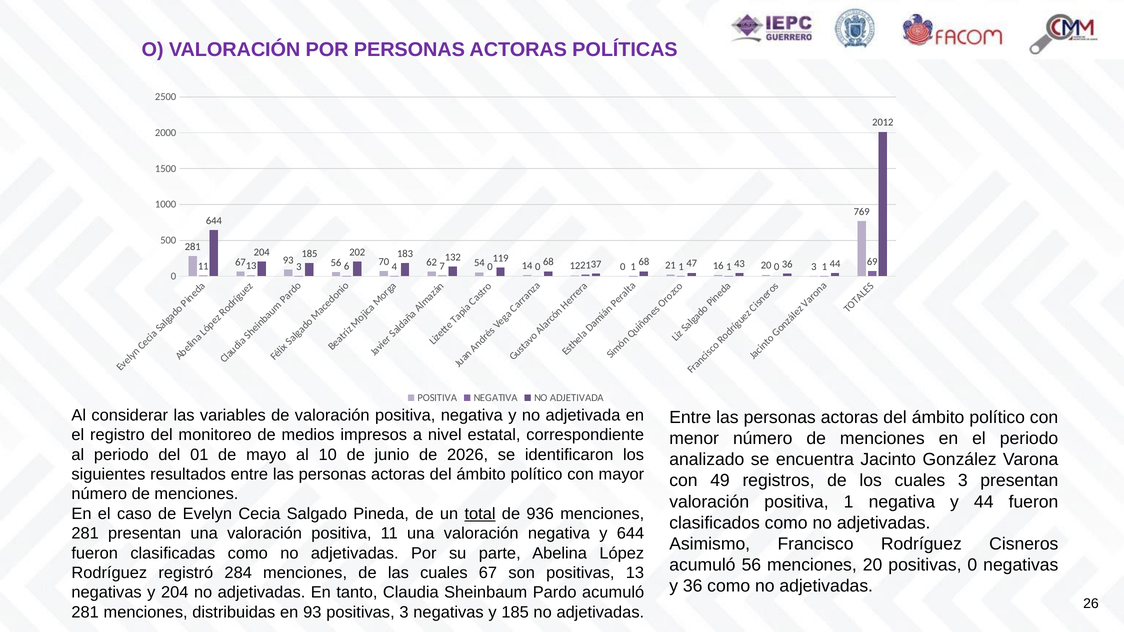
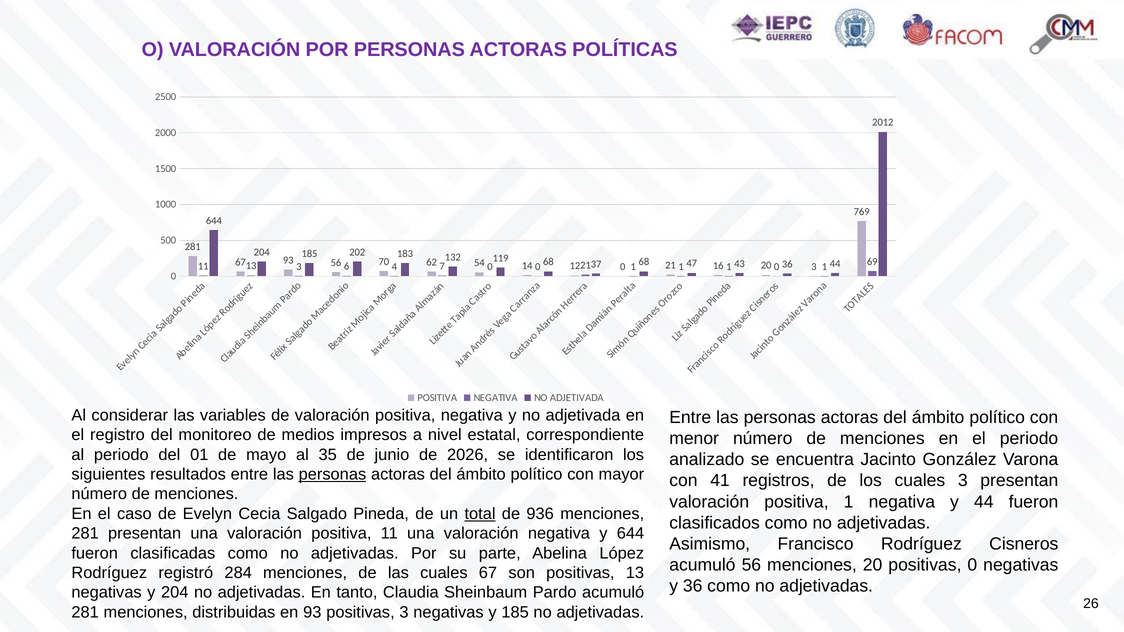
10: 10 -> 35 (328, 455)
personas underline: none -> present (332, 475)
49: 49 -> 41 (720, 481)
